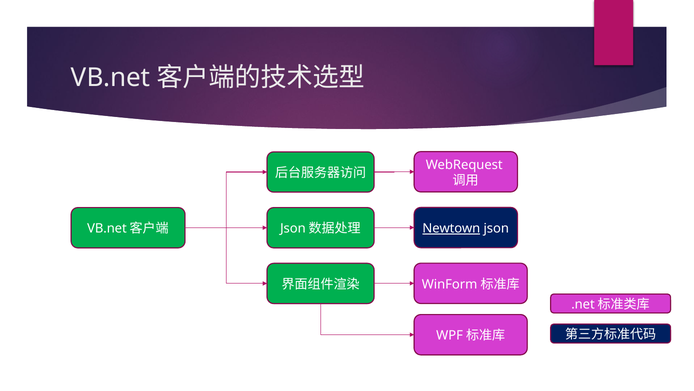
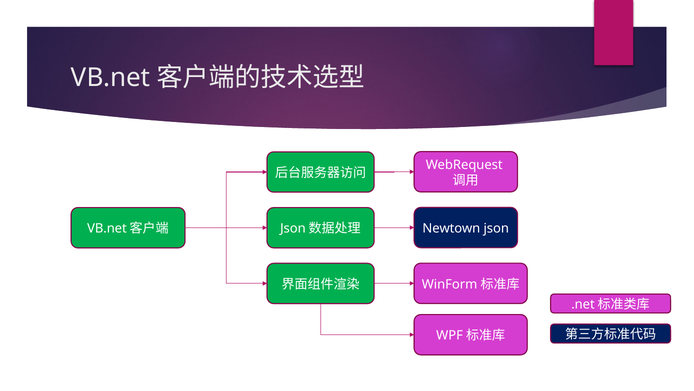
Newtown underline: present -> none (451, 228)
